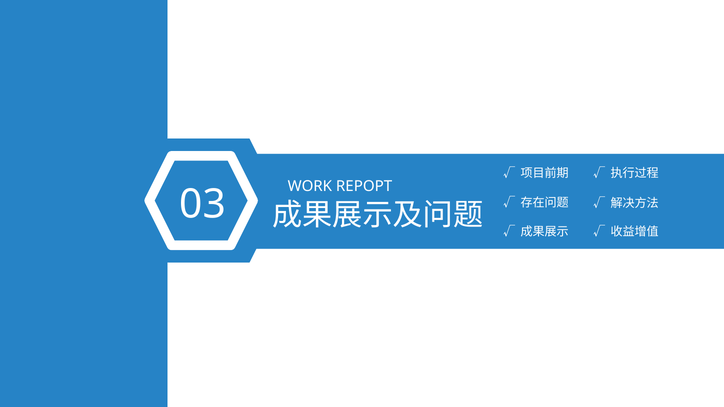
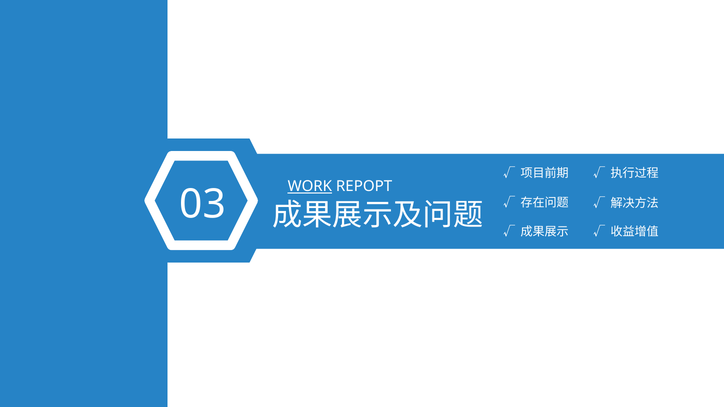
WORK underline: none -> present (310, 187)
